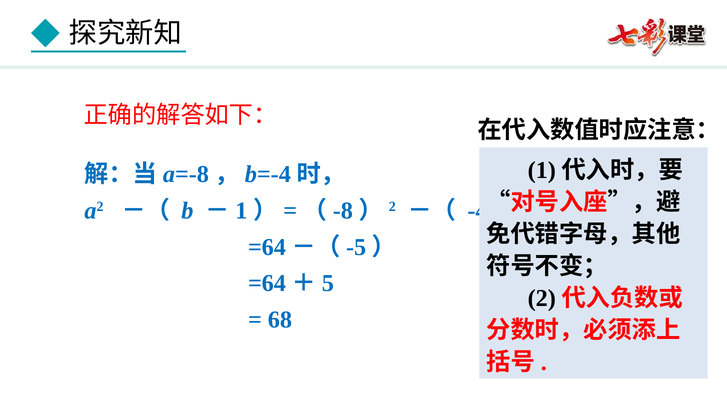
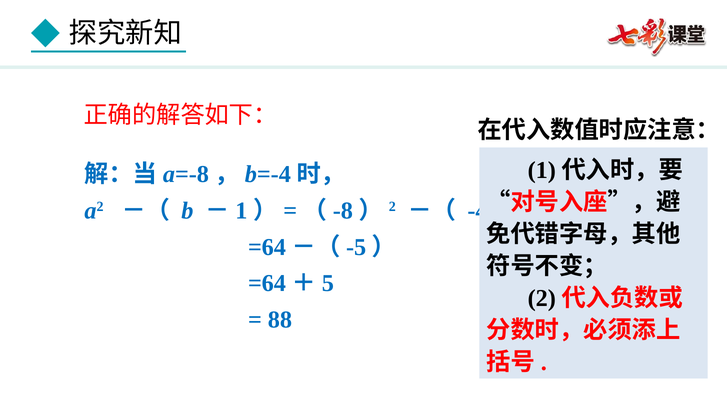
68: 68 -> 88 (280, 320)
